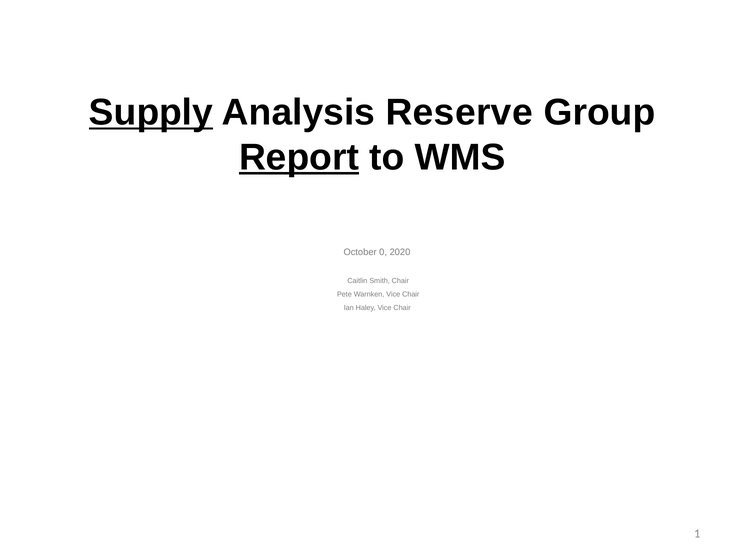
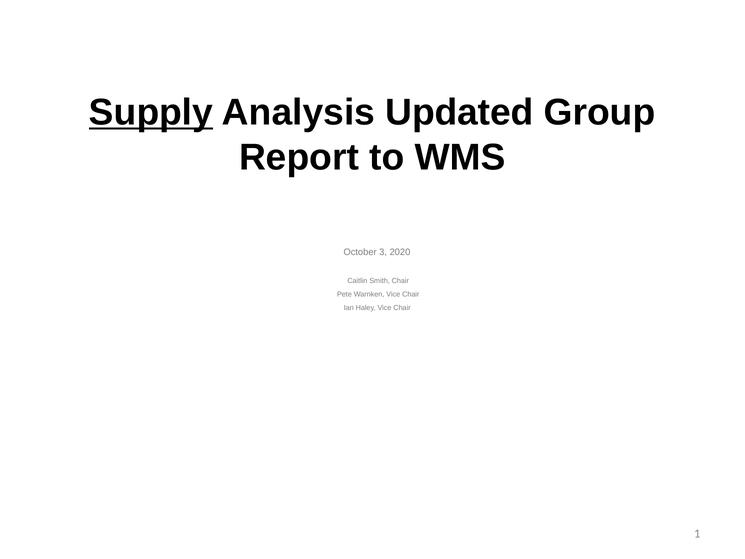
Reserve: Reserve -> Updated (459, 112)
Report underline: present -> none (299, 157)
0: 0 -> 3 (383, 252)
